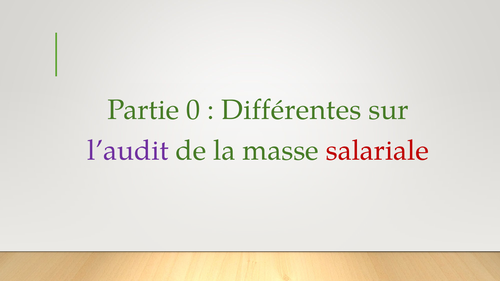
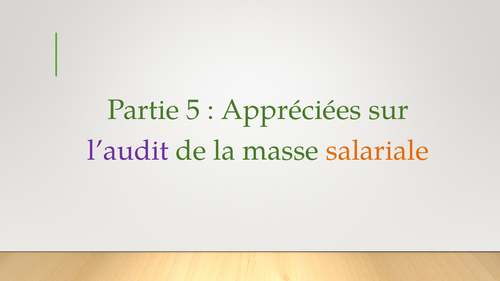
0: 0 -> 5 (193, 110)
Différentes: Différentes -> Appréciées (291, 110)
salariale colour: red -> orange (377, 151)
